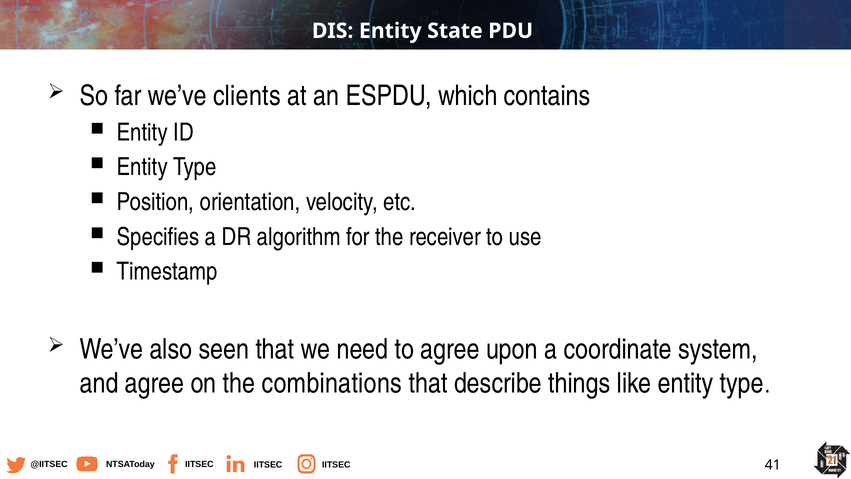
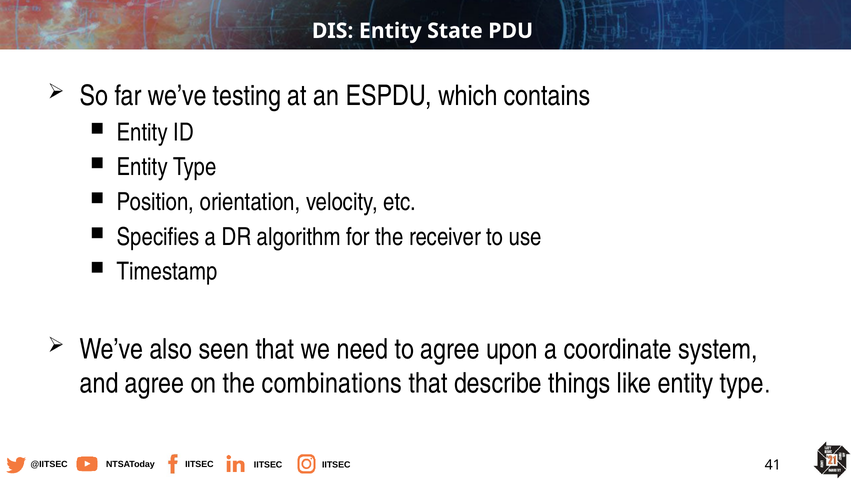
clients: clients -> testing (247, 96)
